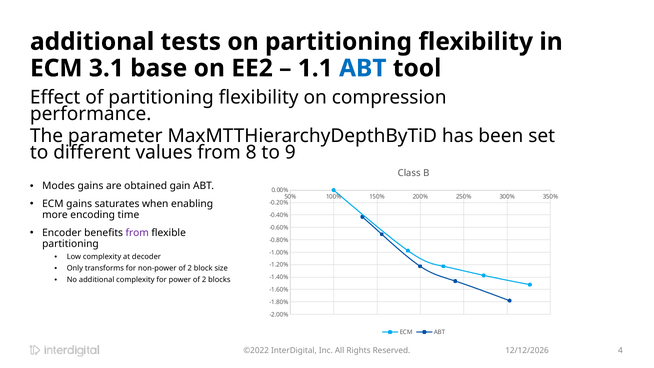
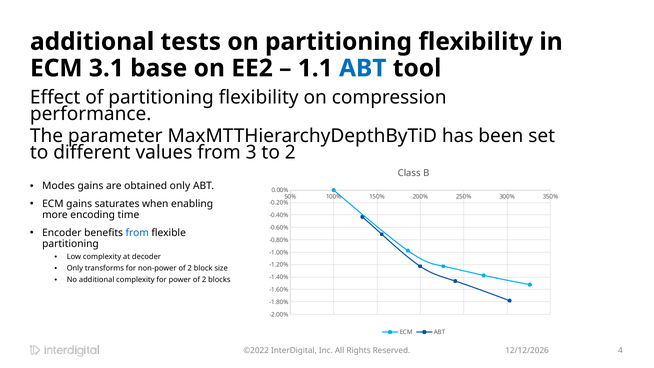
8: 8 -> 3 (251, 152)
to 9: 9 -> 2 (290, 152)
obtained gain: gain -> only (180, 186)
from colour: purple -> blue (137, 233)
